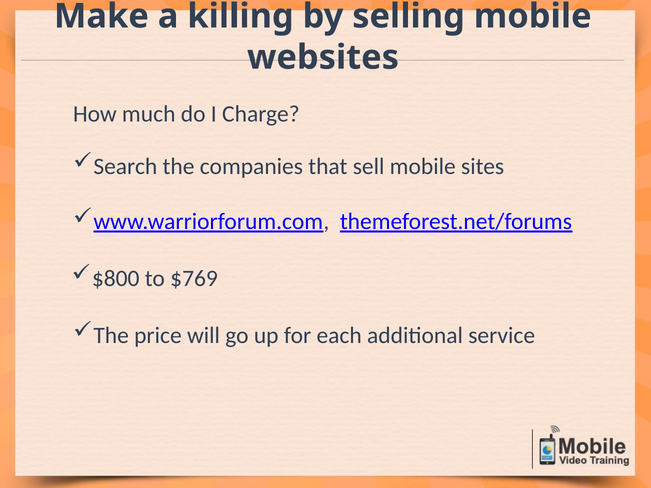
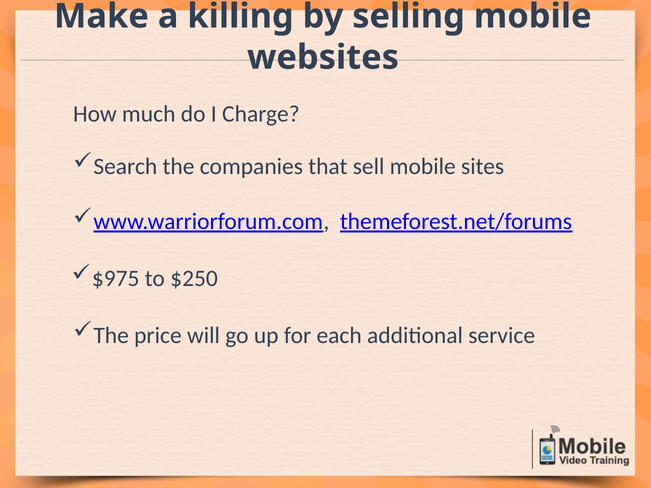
$800: $800 -> $975 (116, 279)
$769: $769 -> $250 (194, 279)
